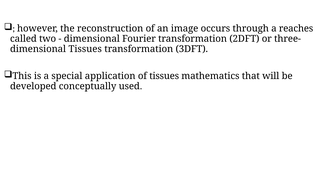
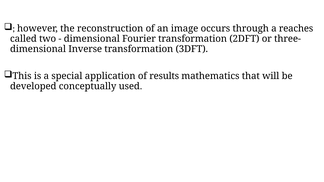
dimensional Tissues: Tissues -> Inverse (85, 49)
of tissues: tissues -> results (164, 76)
